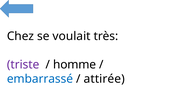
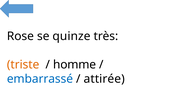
Chez: Chez -> Rose (20, 36)
voulait: voulait -> quinze (72, 36)
triste colour: purple -> orange (23, 65)
